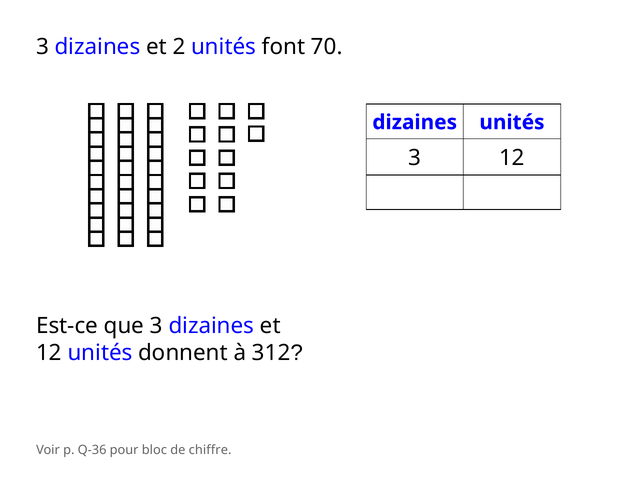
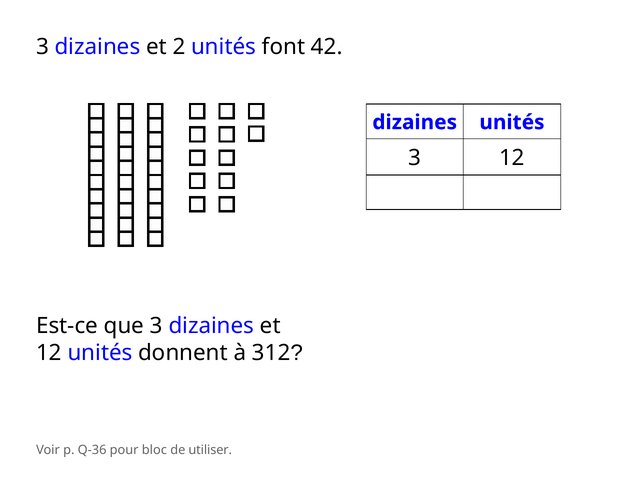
70: 70 -> 42 (327, 47)
chiffre: chiffre -> utiliser (210, 450)
